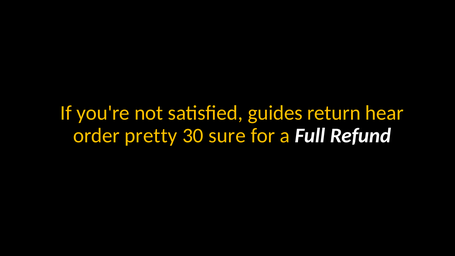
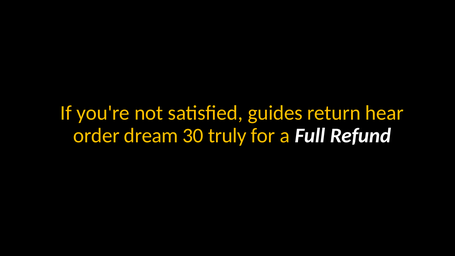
pretty: pretty -> dream (151, 136)
sure: sure -> truly (227, 136)
